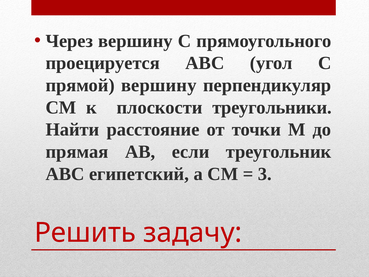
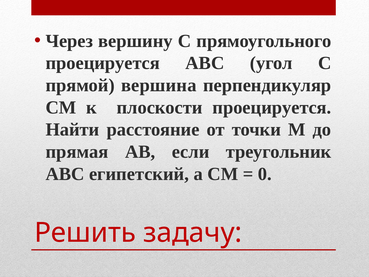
прямой вершину: вершину -> вершина (159, 85)
плоскости треугольники: треугольники -> проецируется (272, 107)
3: 3 -> 0 (265, 174)
